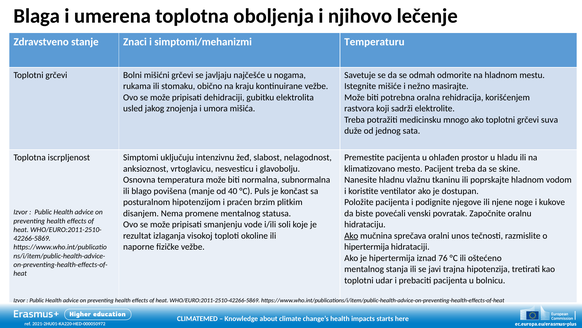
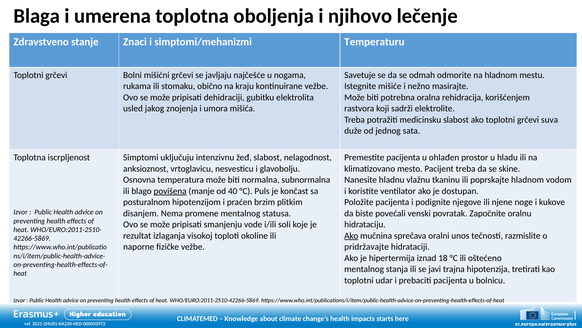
medicinsku mnogo: mnogo -> slabost (456, 120)
povišena underline: none -> present (170, 191)
hipertermija: hipertermija -> pridržavajte (367, 246)
76: 76 -> 18 (443, 258)
